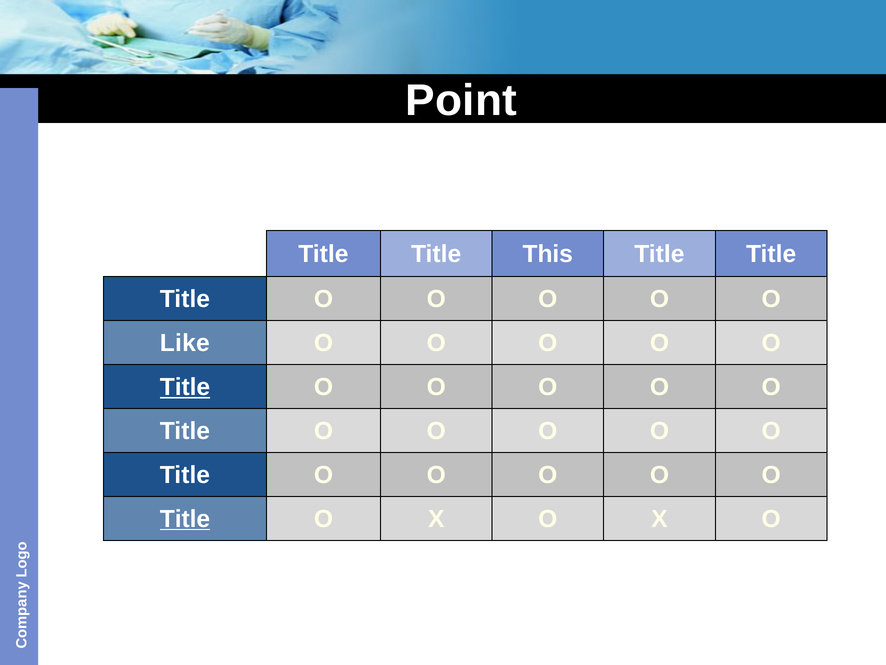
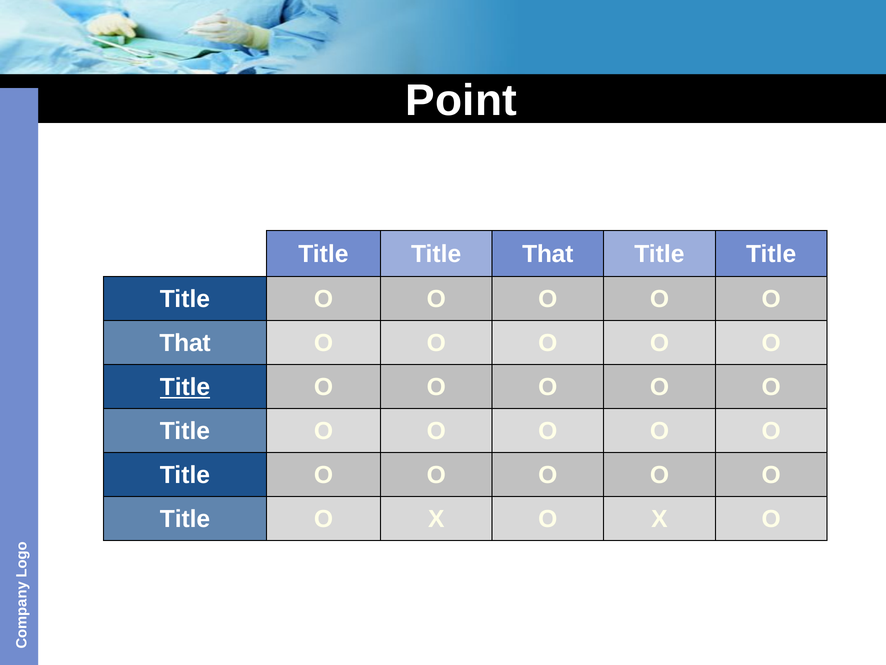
Title This: This -> That (548, 254)
Like: Like -> That (185, 343)
Title underline: present -> none (185, 519)
